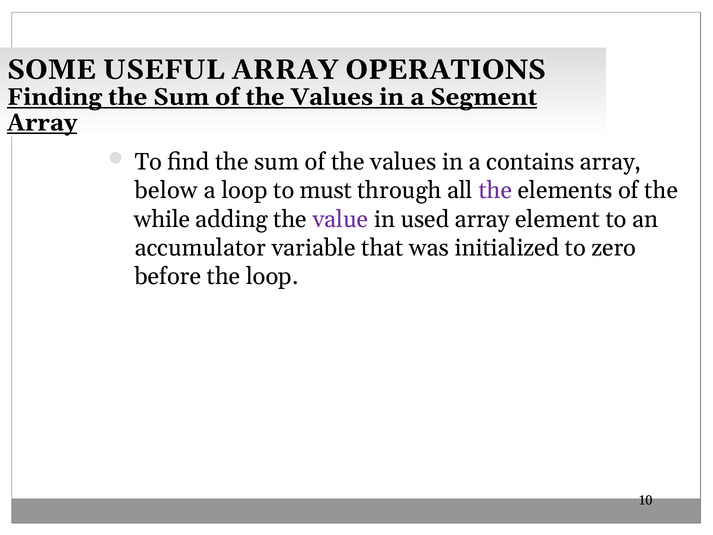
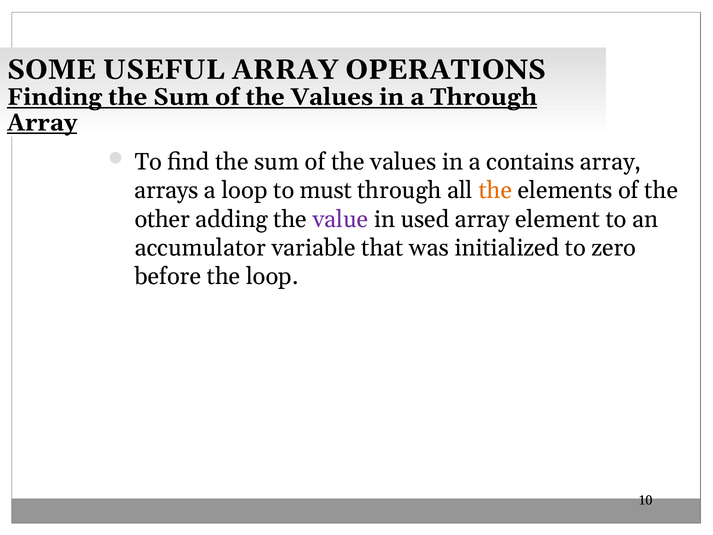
a Segment: Segment -> Through (484, 97)
below: below -> arrays (167, 191)
the colour: purple -> orange (495, 191)
while: while -> other (162, 219)
